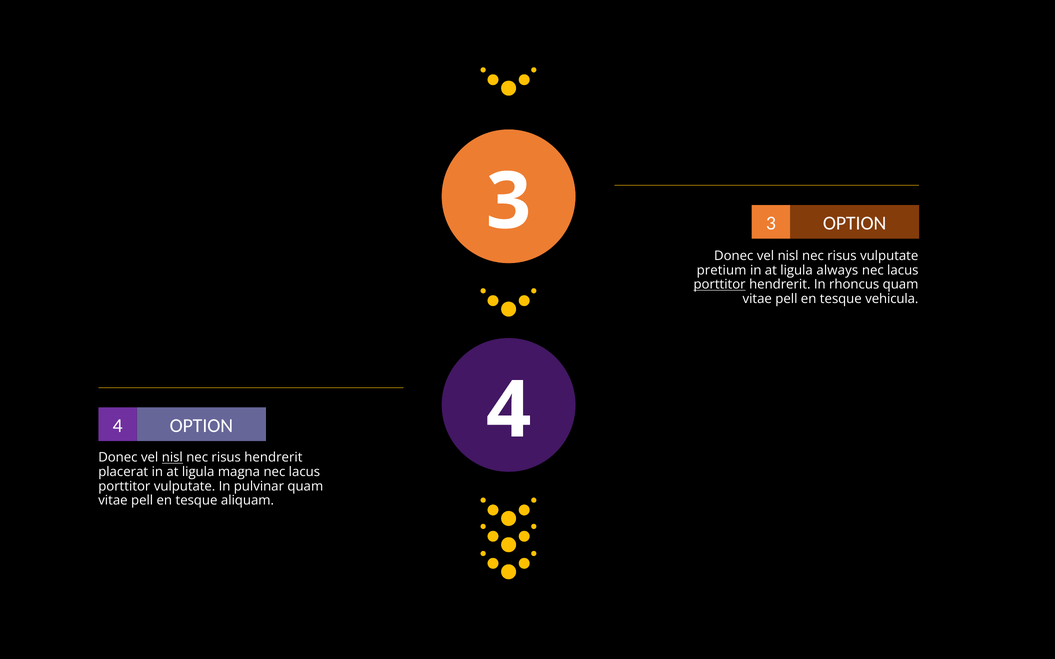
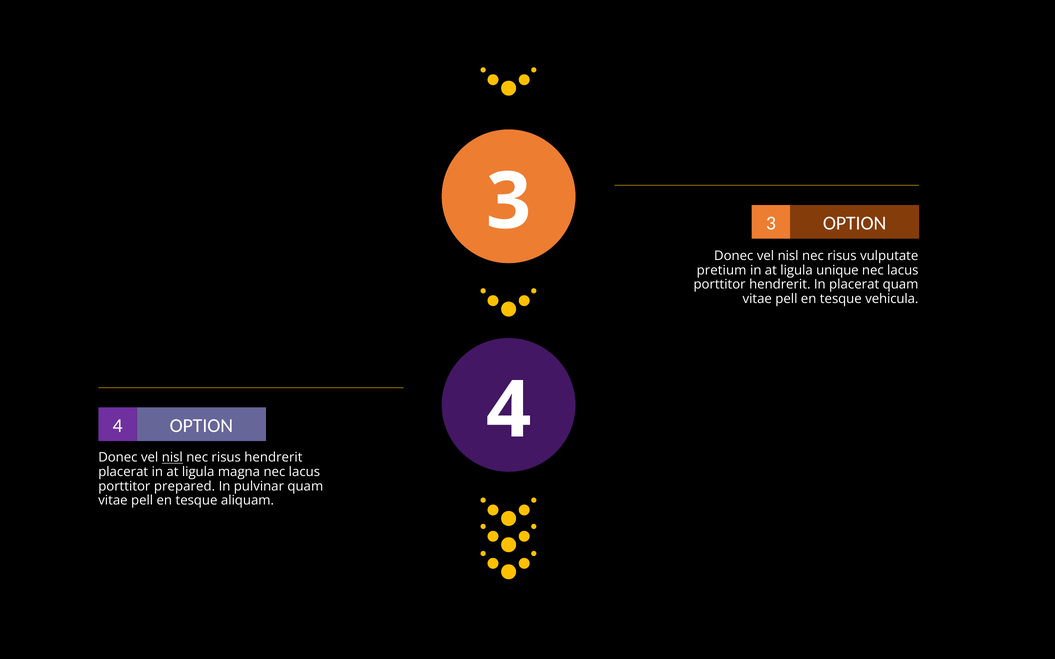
always: always -> unique (837, 270)
porttitor underline: present -> none (720, 285)
In rhoncus: rhoncus -> placerat (854, 285)
porttitor vulputate: vulputate -> prepared (185, 486)
